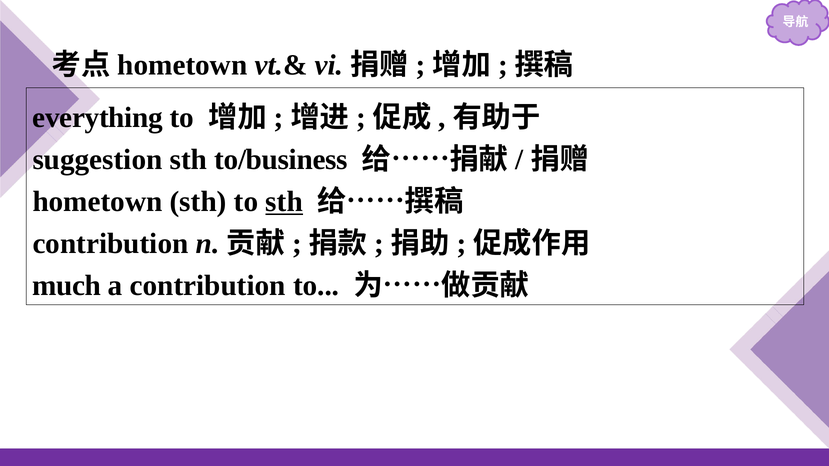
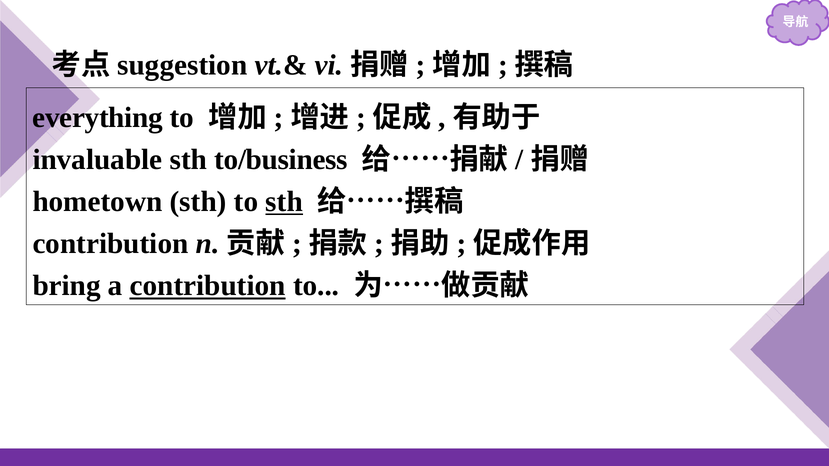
hometown: hometown -> suggestion (182, 65)
suggestion: suggestion -> invaluable (97, 160)
much: much -> bring (67, 286)
contribution underline: none -> present (208, 286)
